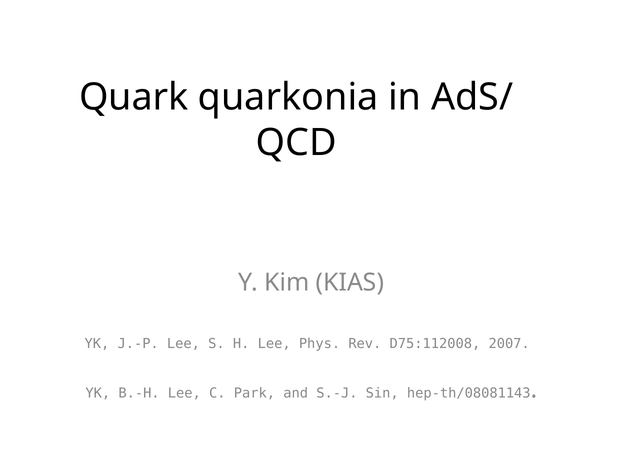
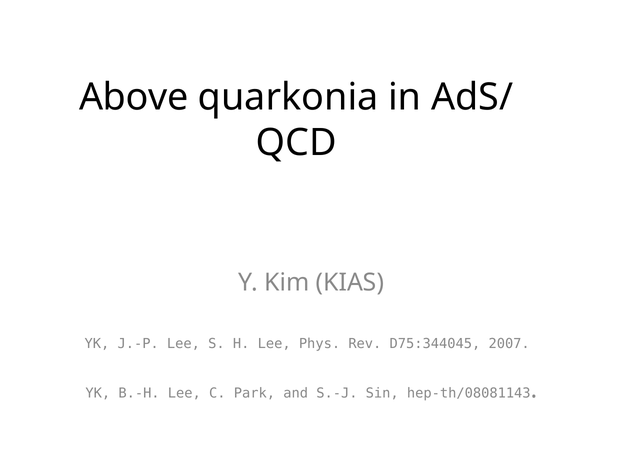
Quark: Quark -> Above (134, 97)
D75:112008: D75:112008 -> D75:344045 (435, 343)
